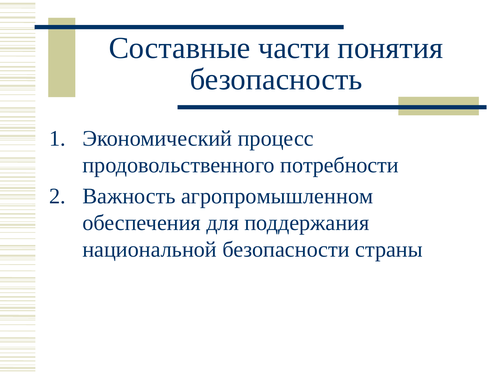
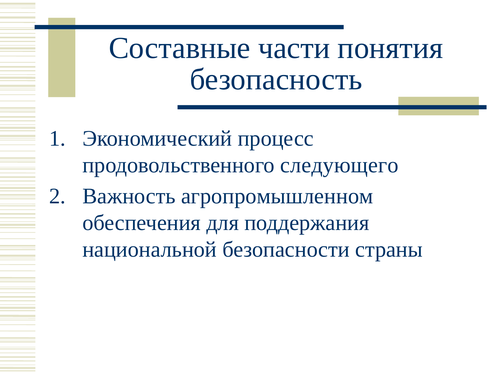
потребности: потребности -> следующего (339, 165)
